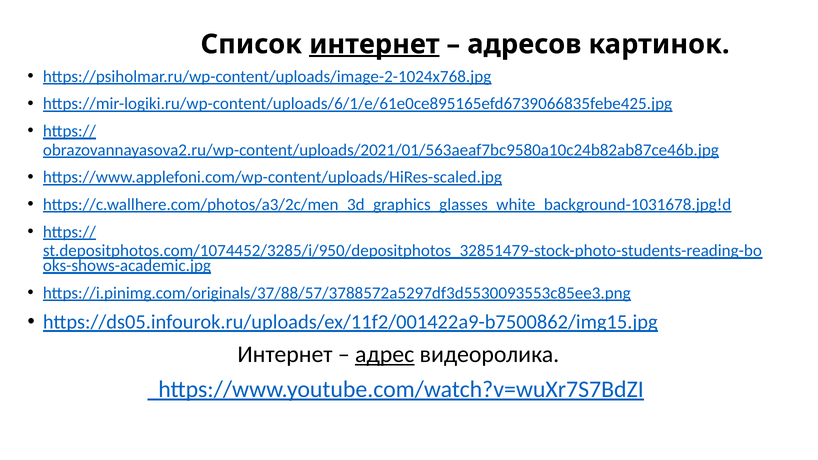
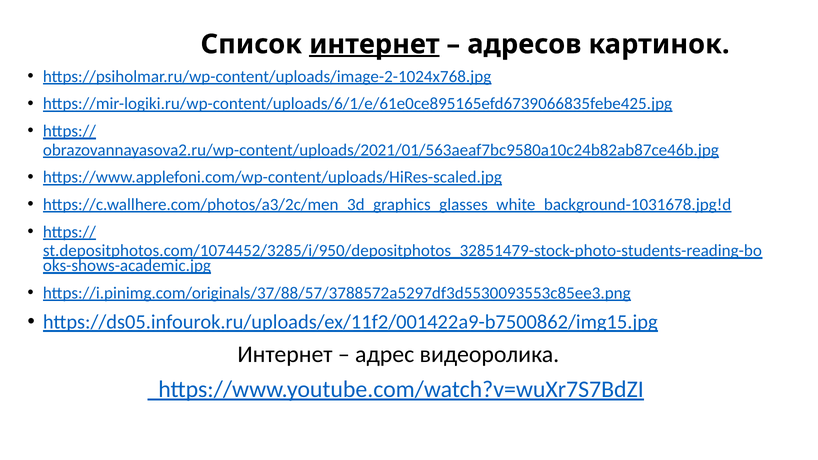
адрес underline: present -> none (385, 355)
